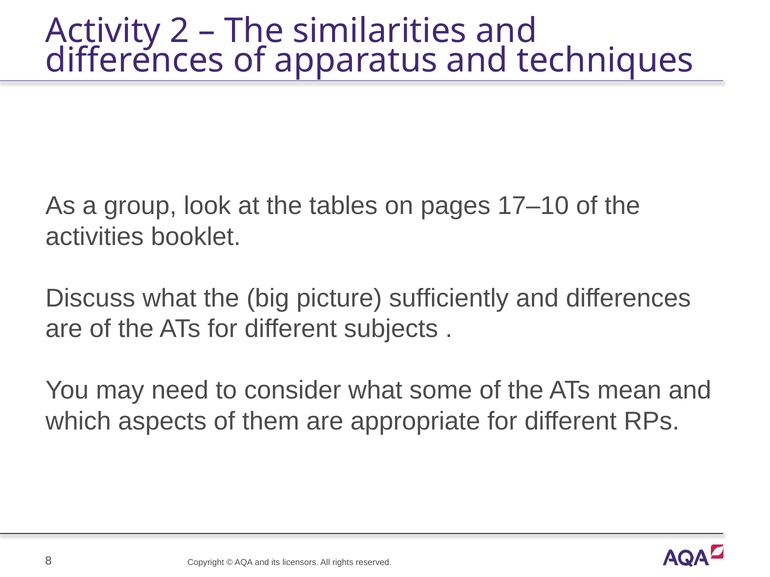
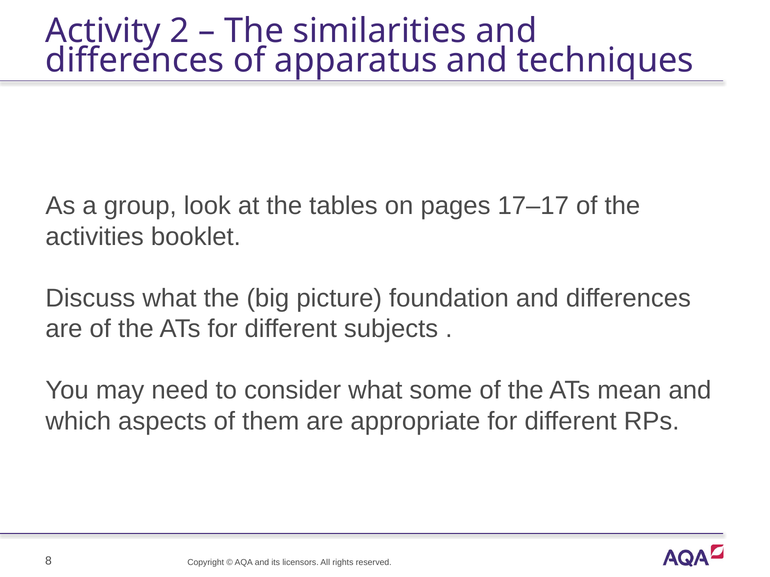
17–10: 17–10 -> 17–17 (533, 206)
sufficiently: sufficiently -> foundation (449, 298)
